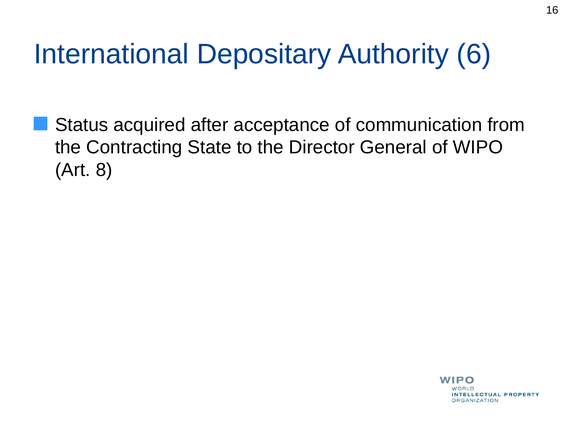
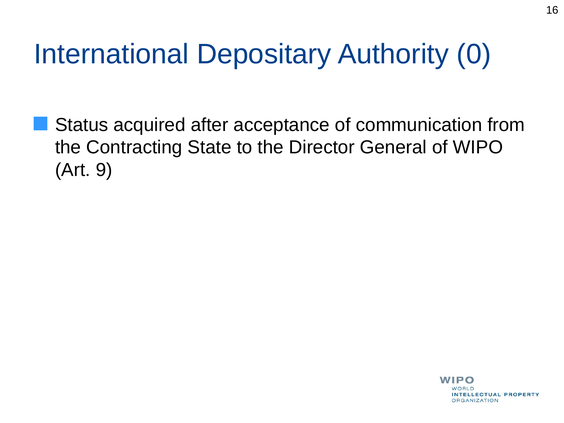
6: 6 -> 0 (474, 54)
8: 8 -> 9 (104, 170)
